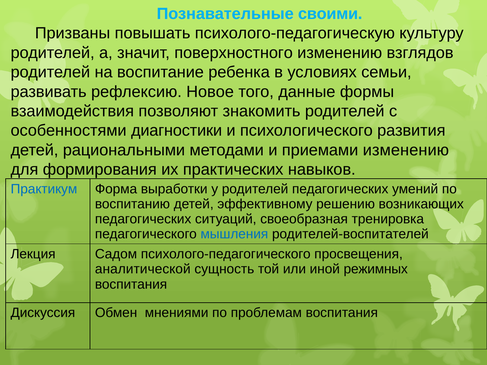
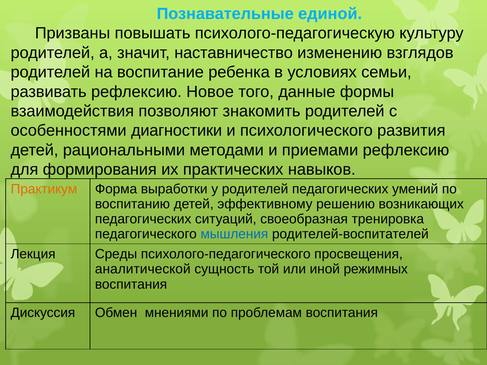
своими: своими -> единой (330, 14)
поверхностного: поверхностного -> наставничество (234, 53)
приемами изменению: изменению -> рефлексию (406, 150)
Практикум colour: blue -> orange (44, 189)
Садом: Садом -> Среды (116, 254)
